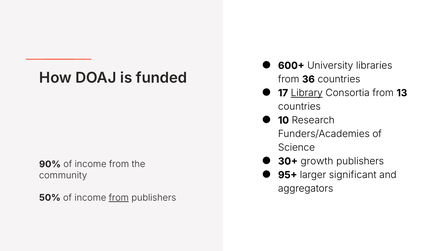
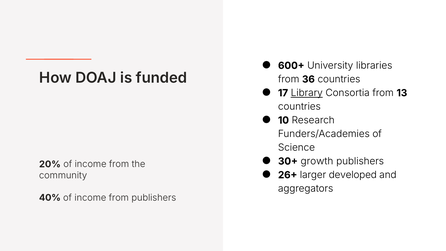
90%: 90% -> 20% (50, 164)
95+: 95+ -> 26+ (288, 175)
significant: significant -> developed (353, 175)
50%: 50% -> 40% (50, 198)
from underline: present -> none (119, 198)
